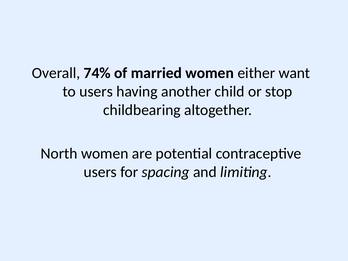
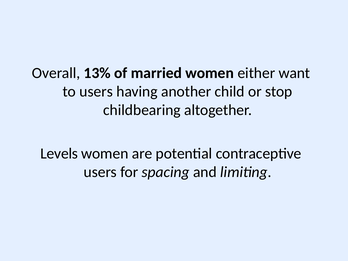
74%: 74% -> 13% (97, 73)
North: North -> Levels (59, 153)
